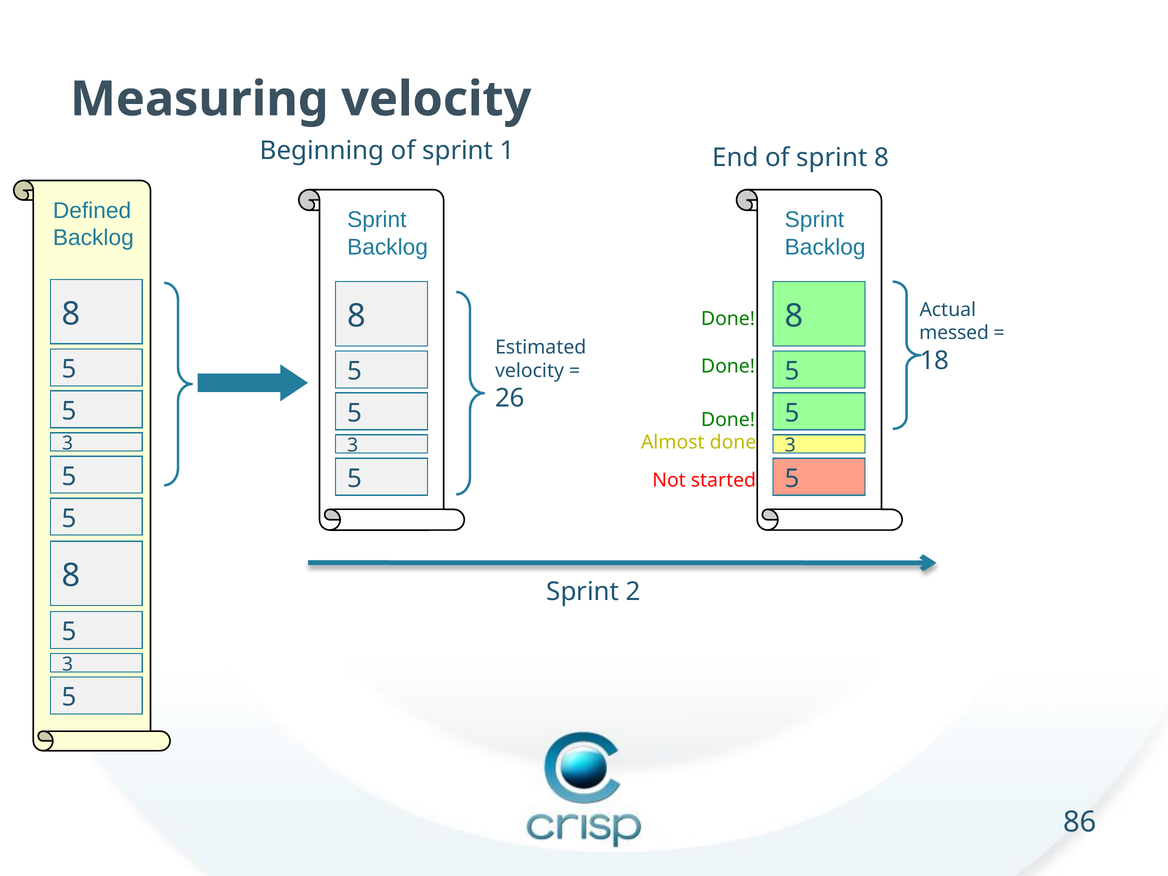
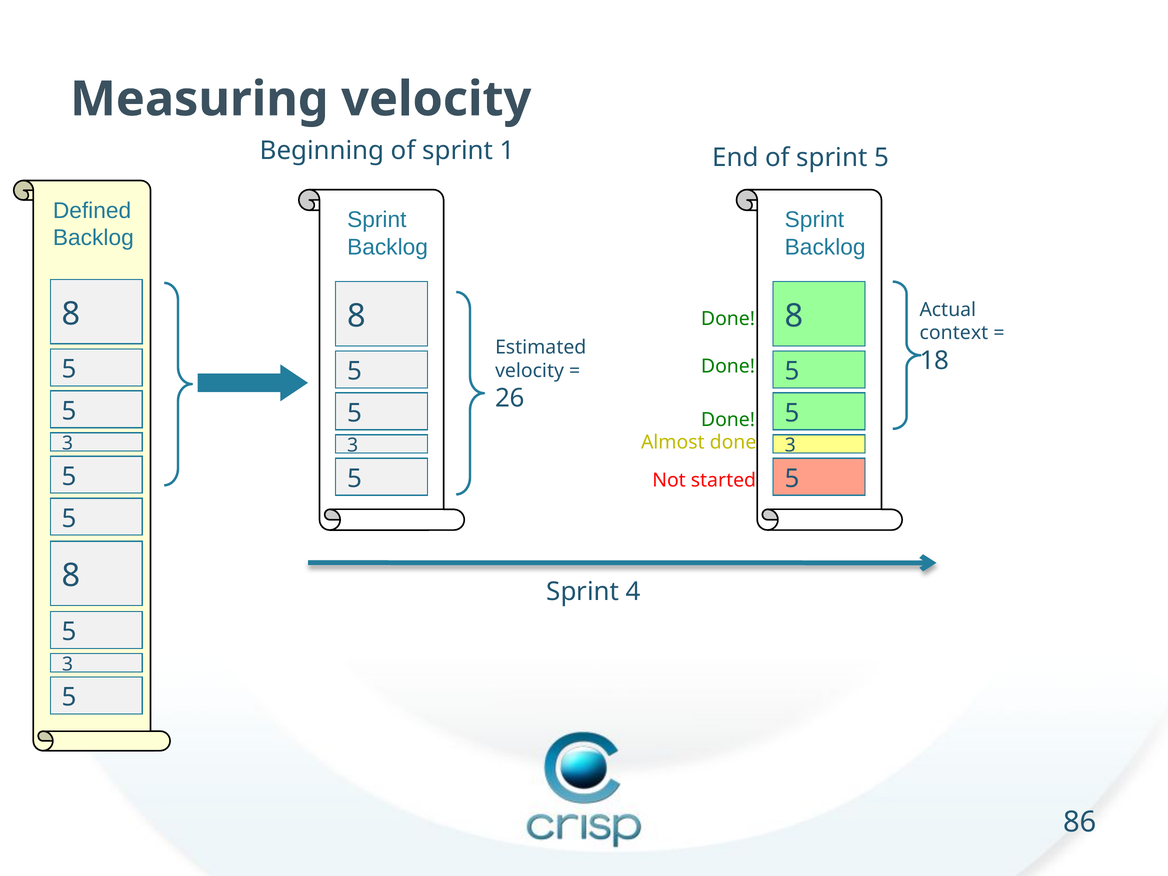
sprint 8: 8 -> 5 (881, 158)
messed: messed -> context (954, 333)
2: 2 -> 4 (633, 591)
